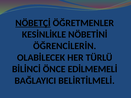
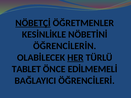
HER underline: none -> present (75, 58)
BİLİNCİ: BİLİNCİ -> TABLET (26, 69)
BELİRTİLMELİ: BELİRTİLMELİ -> ÖĞRENCİLERİ (87, 81)
